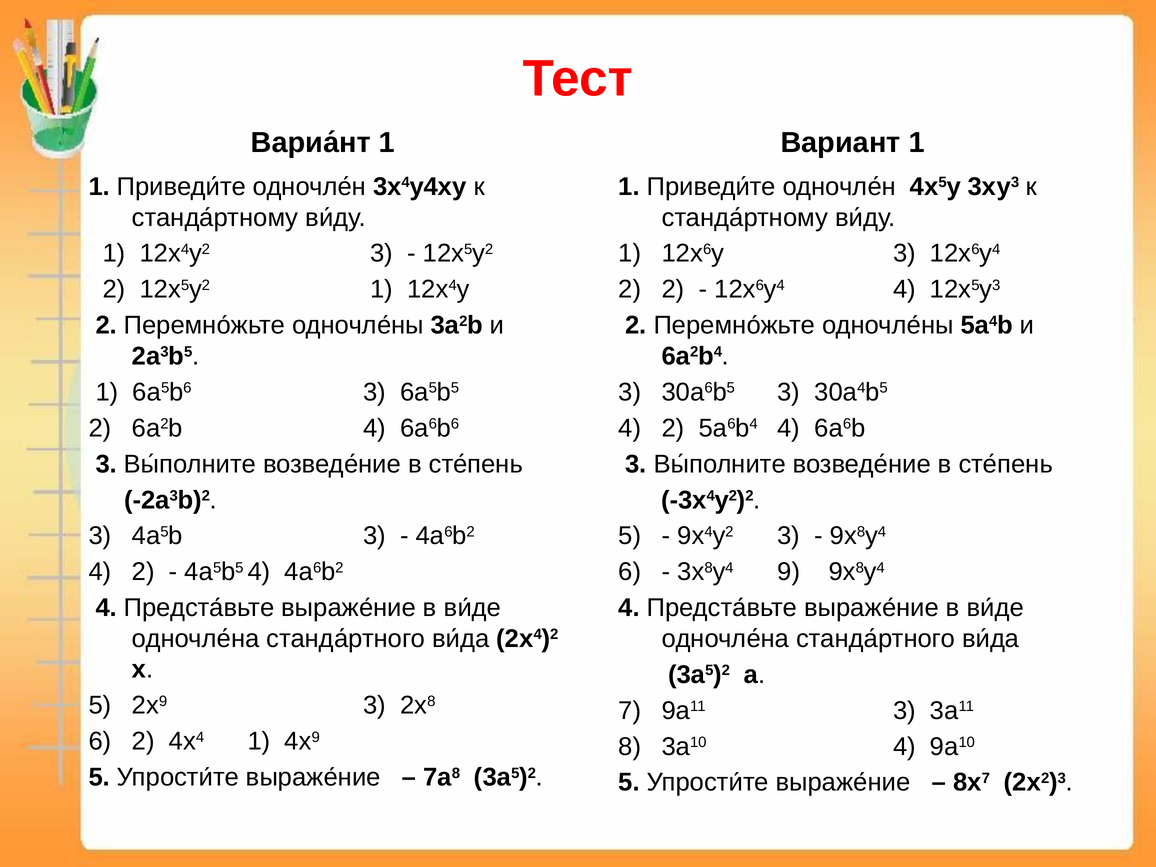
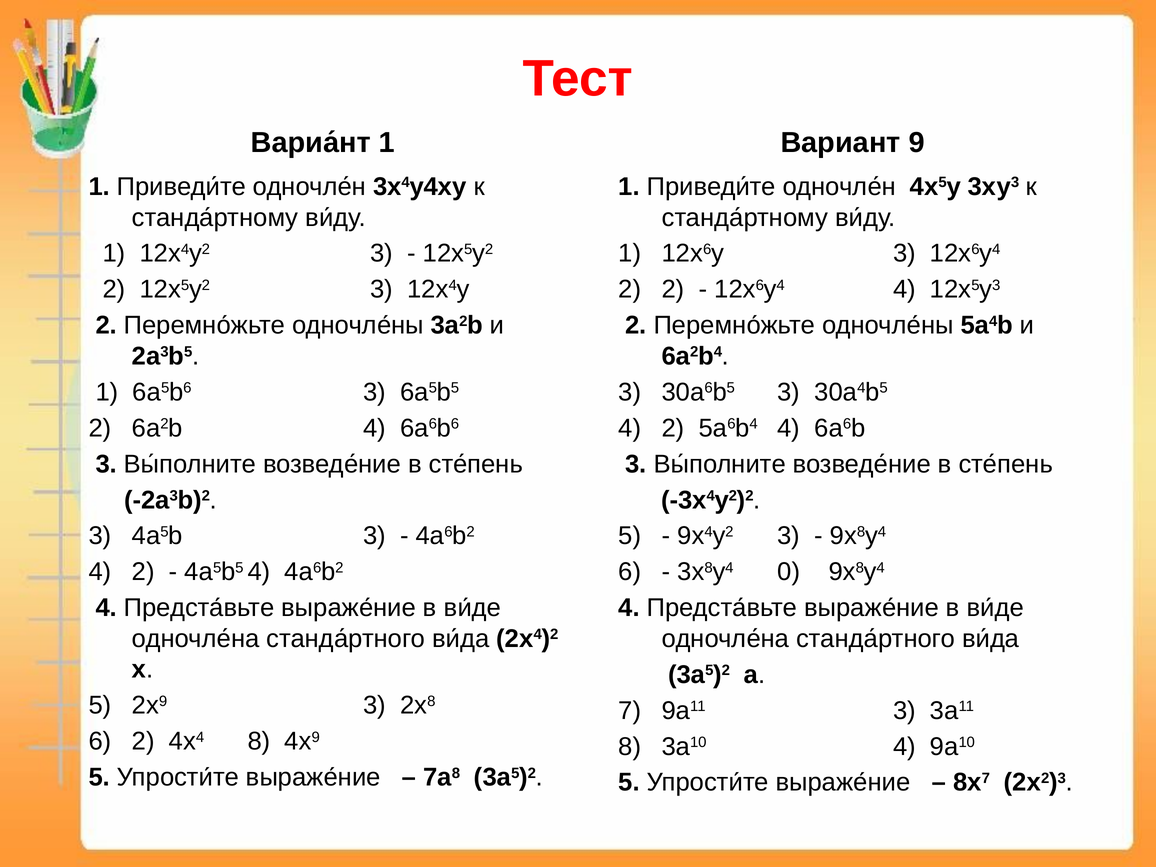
Вариант 1: 1 -> 9 (917, 143)
12х5у2 1: 1 -> 3 (381, 289)
9: 9 -> 0 (789, 572)
4х4 1: 1 -> 8 (259, 741)
